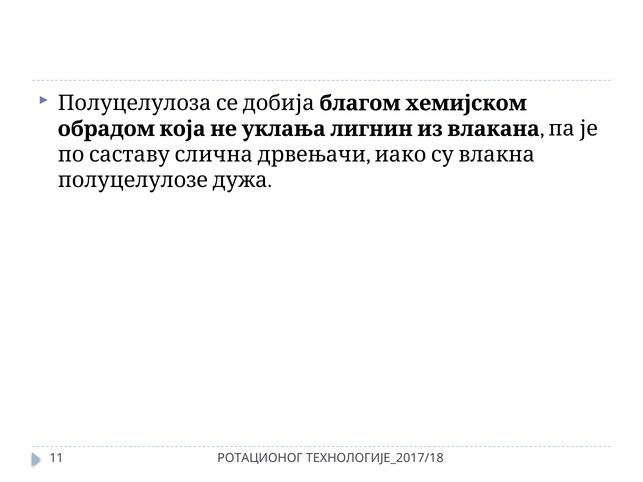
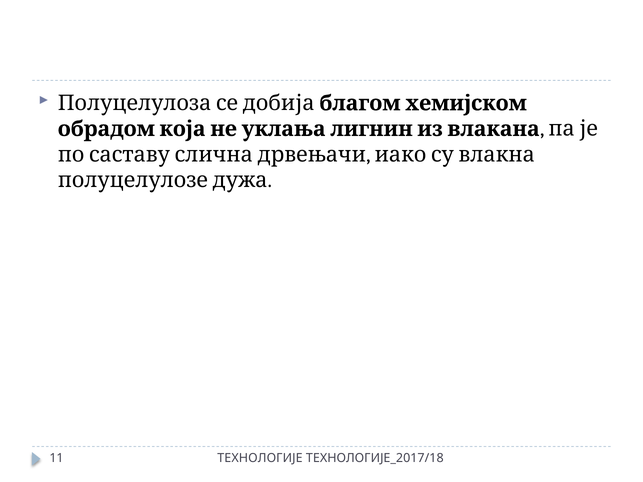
РОТАЦИОНОГ: РОТАЦИОНОГ -> ТЕХНОЛОГИЈЕ (260, 459)
